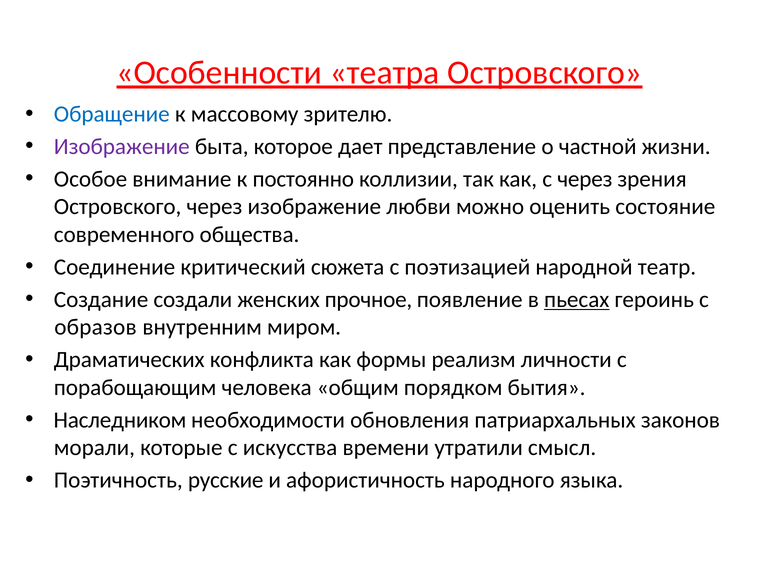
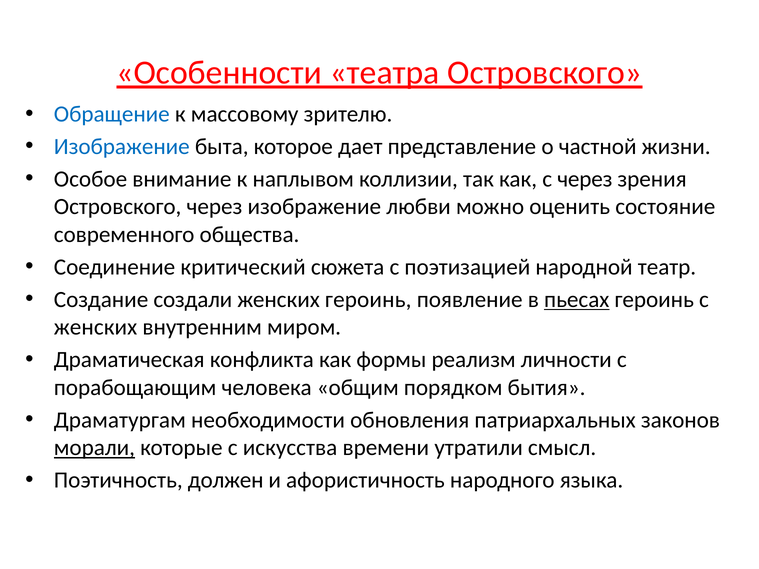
Изображение colour: purple -> blue (122, 147)
постоянно: постоянно -> наплывом (303, 179)
женских прочное: прочное -> героинь (368, 300)
образов: образов -> женских (96, 327)
Драматических: Драматических -> Драматическая (129, 360)
Наследником: Наследником -> Драматургам (120, 420)
морали underline: none -> present (94, 448)
русские: русские -> должен (226, 480)
